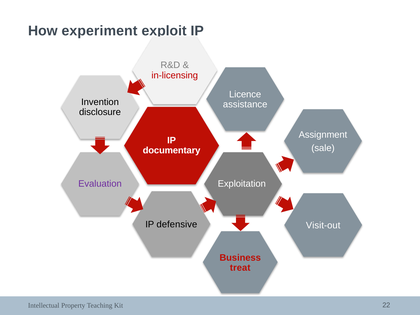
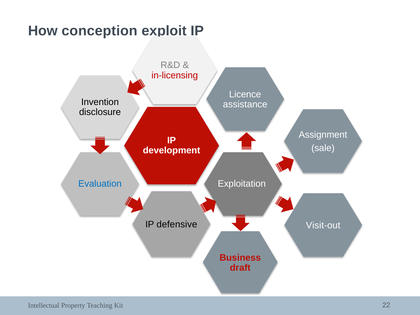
experiment: experiment -> conception (99, 31)
documentary: documentary -> development (172, 151)
Evaluation colour: purple -> blue (100, 184)
treat: treat -> draft (240, 268)
